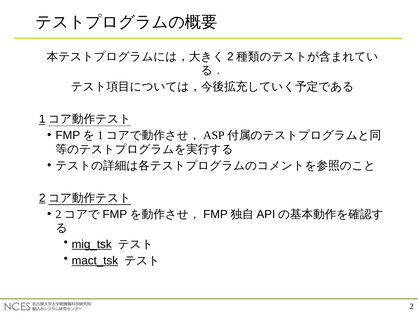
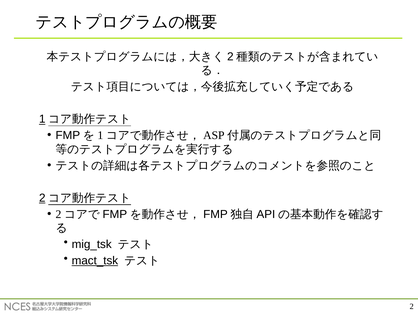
mig_tsk underline: present -> none (92, 245)
